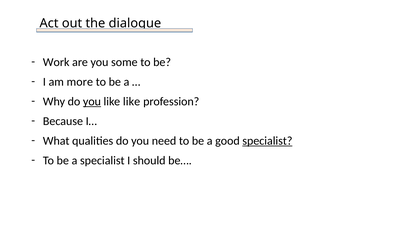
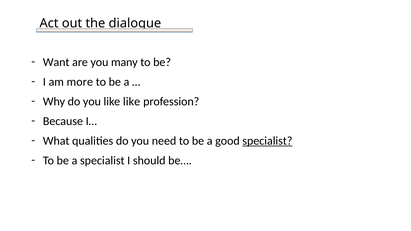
Work: Work -> Want (56, 62)
some: some -> many (124, 62)
you underline: present -> none (92, 102)
